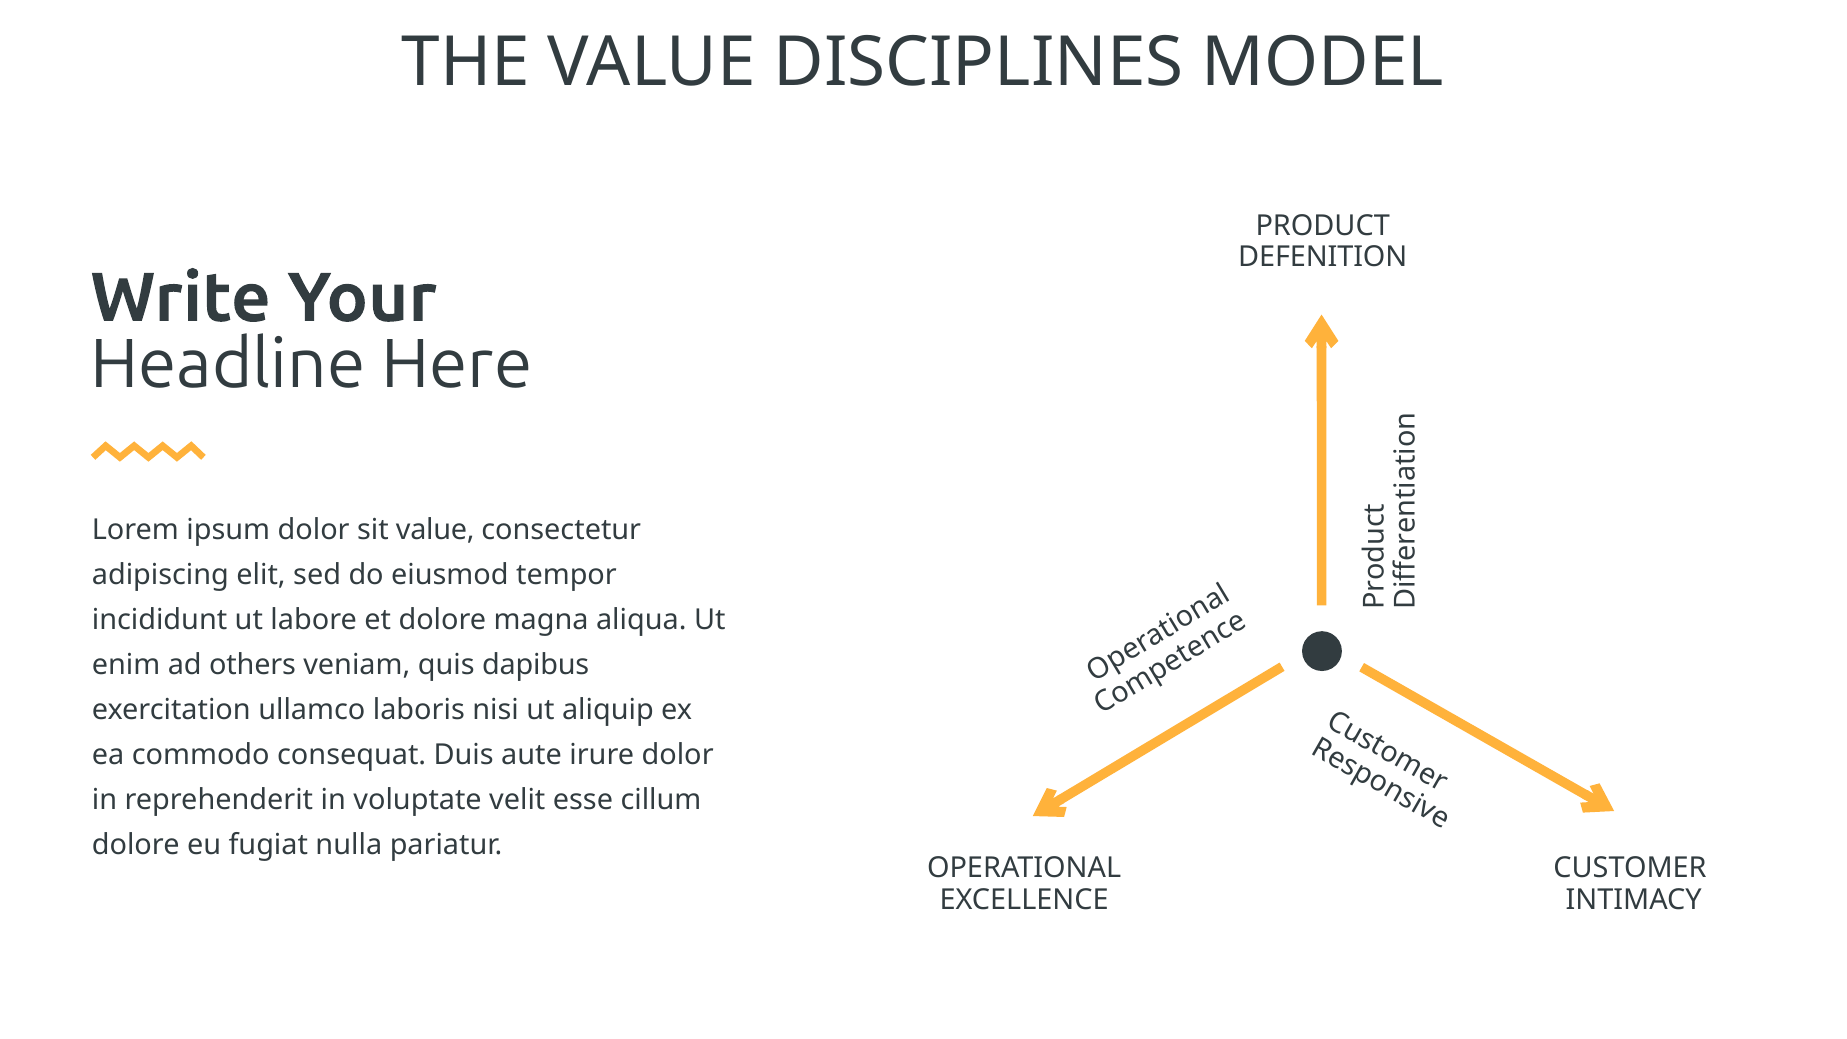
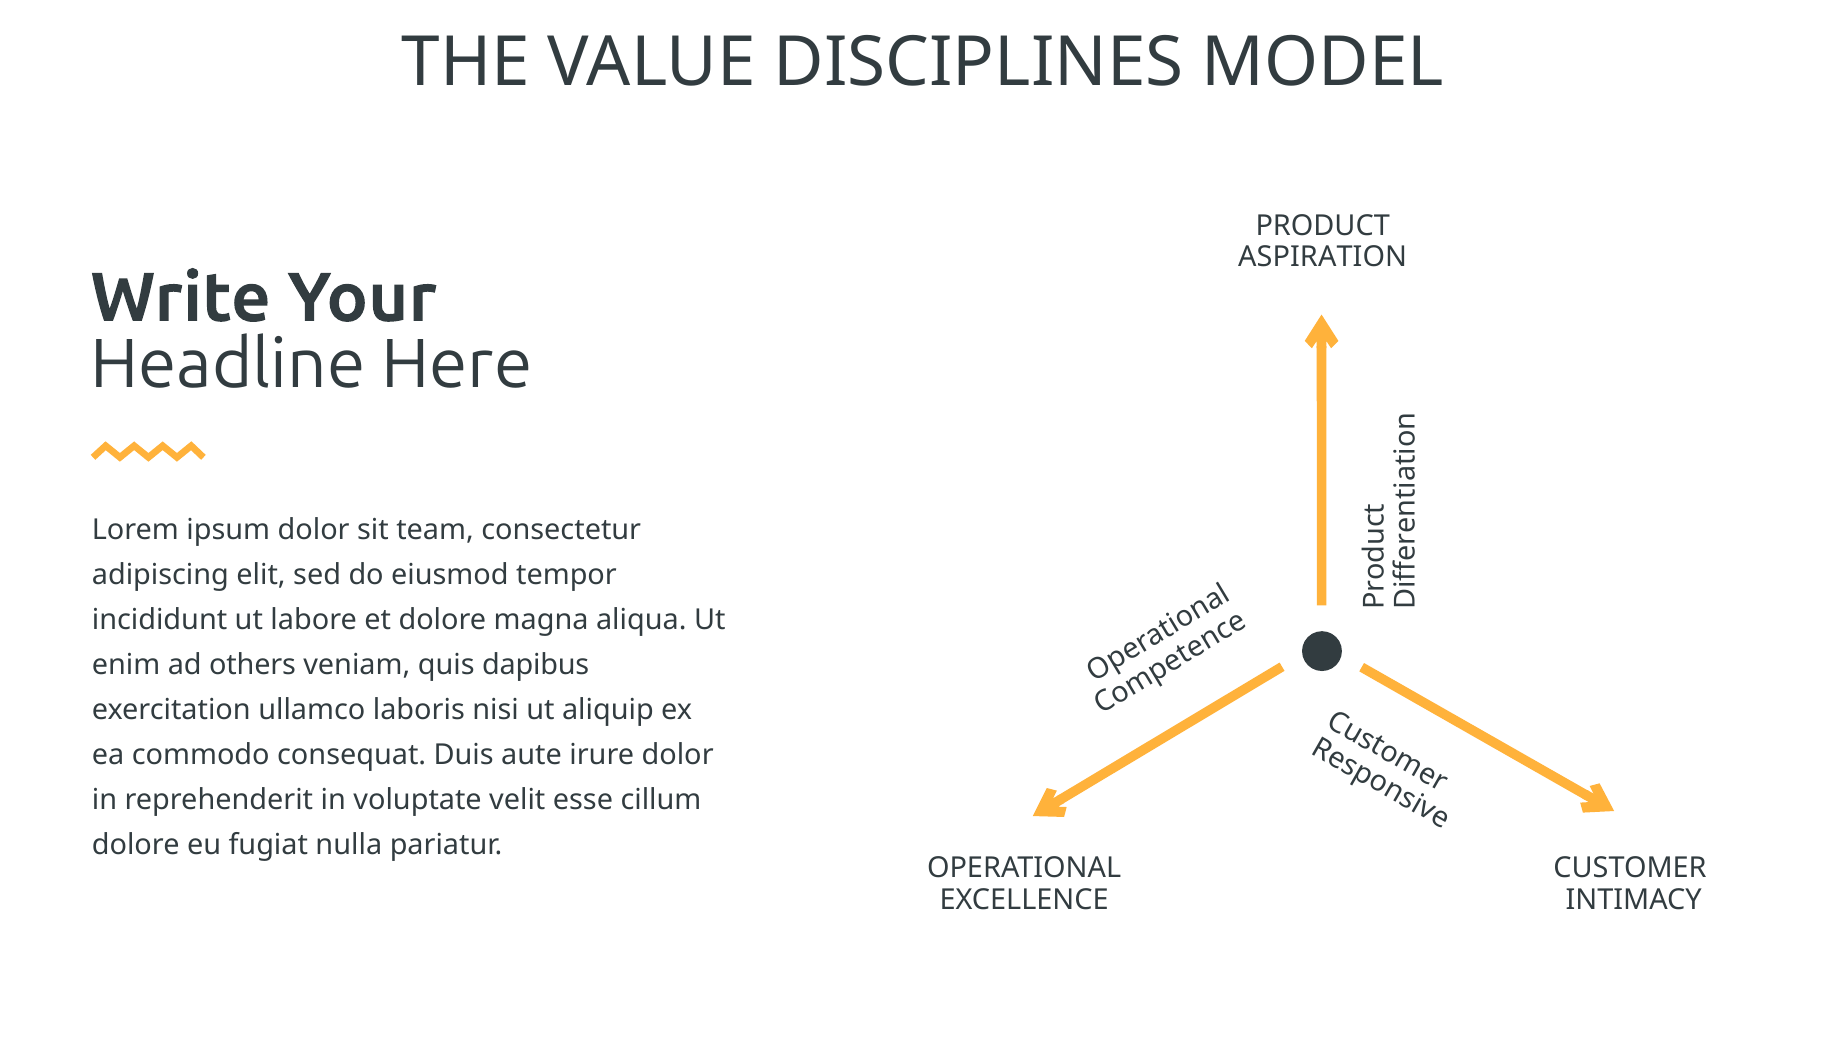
DEFENITION: DEFENITION -> ASPIRATION (1323, 257)
sit value: value -> team (435, 530)
